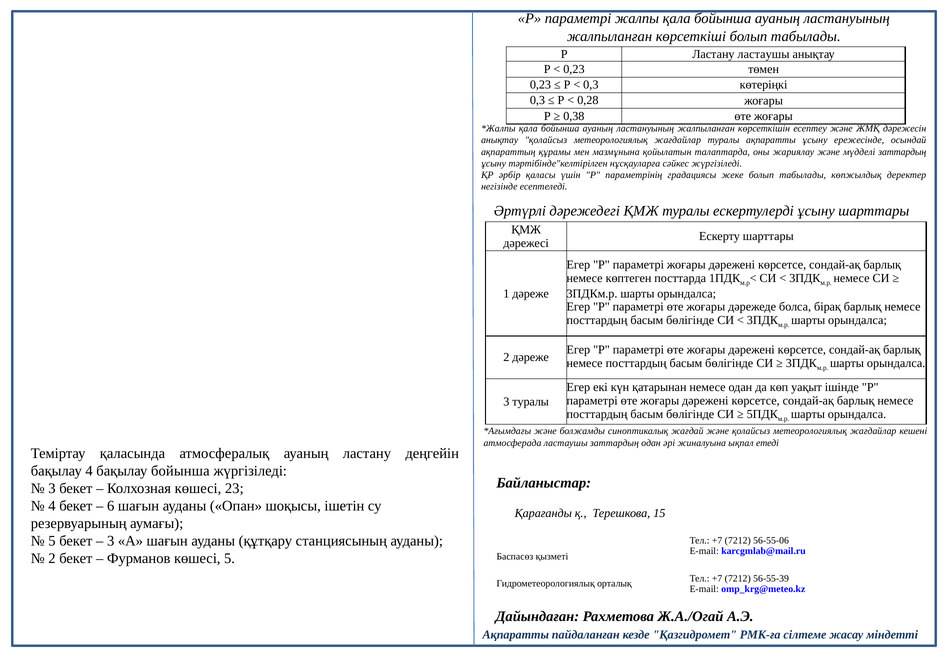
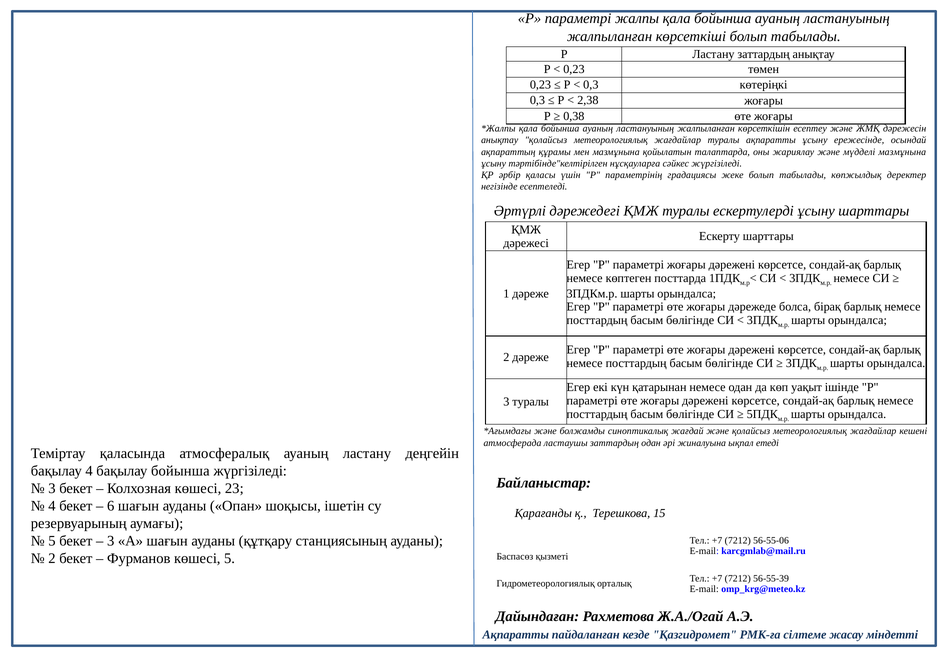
Ластану ластаушы: ластаушы -> заттардың (764, 54)
0,28: 0,28 -> 2,38 (588, 100)
мүдделі заттардың: заттардың -> мазмұнына (902, 152)
